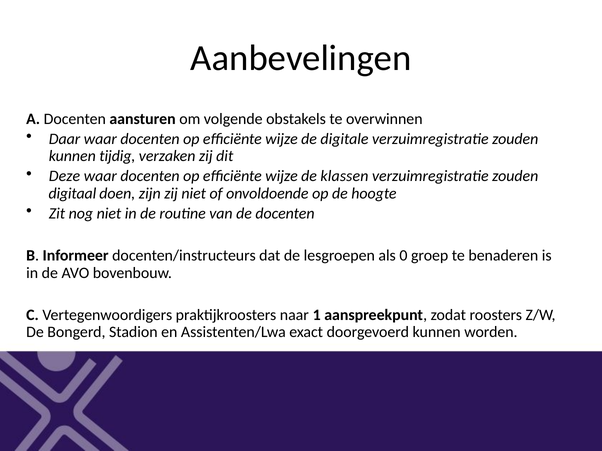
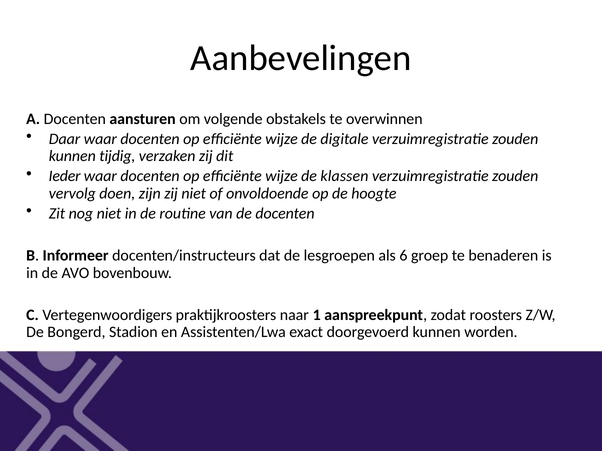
Deze: Deze -> Ieder (65, 176)
digitaal: digitaal -> vervolg (72, 194)
0: 0 -> 6 (403, 256)
